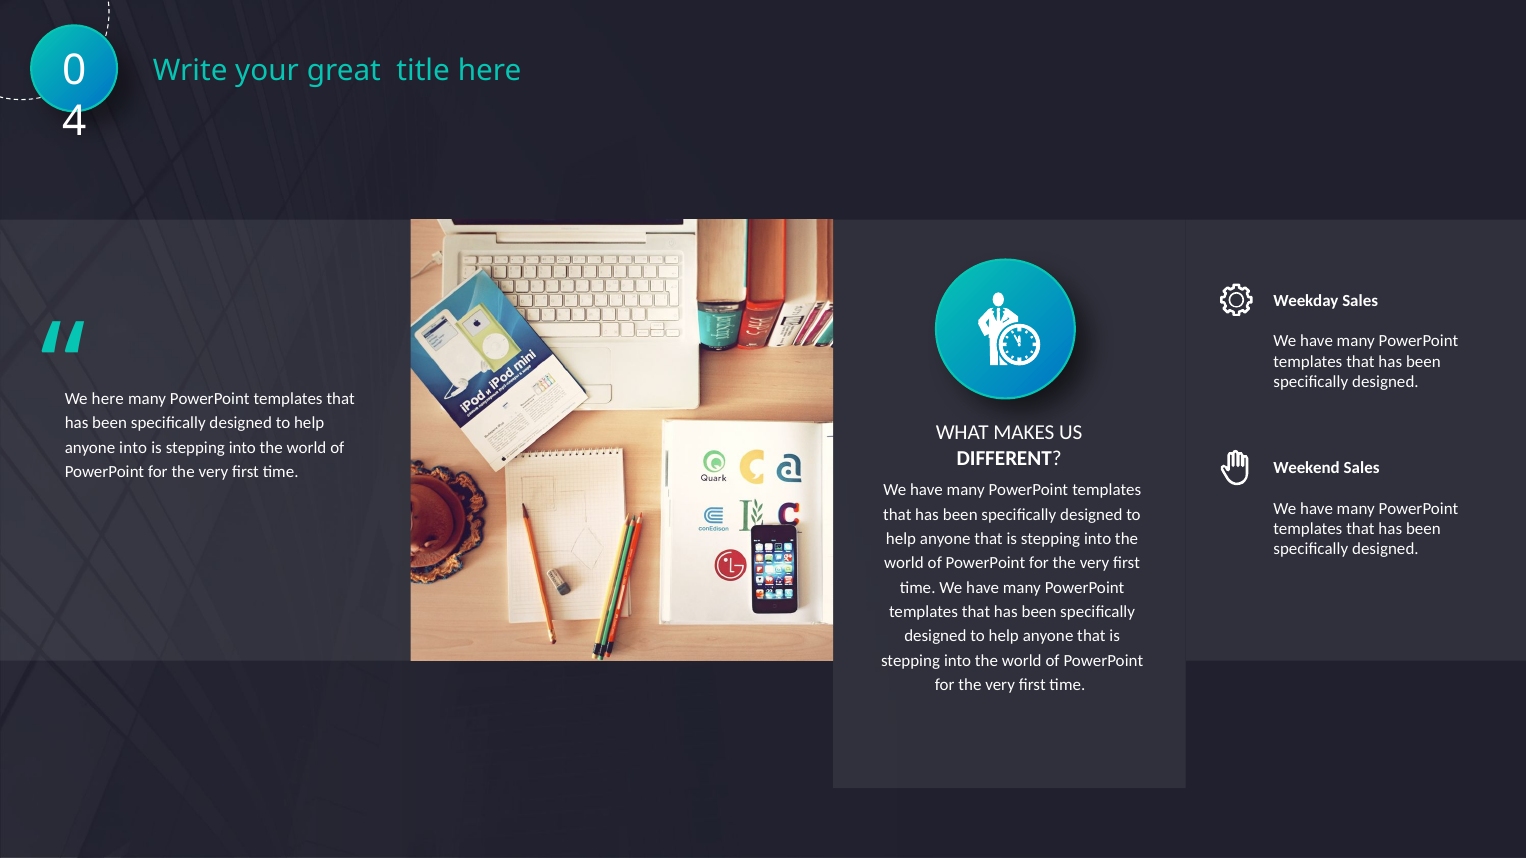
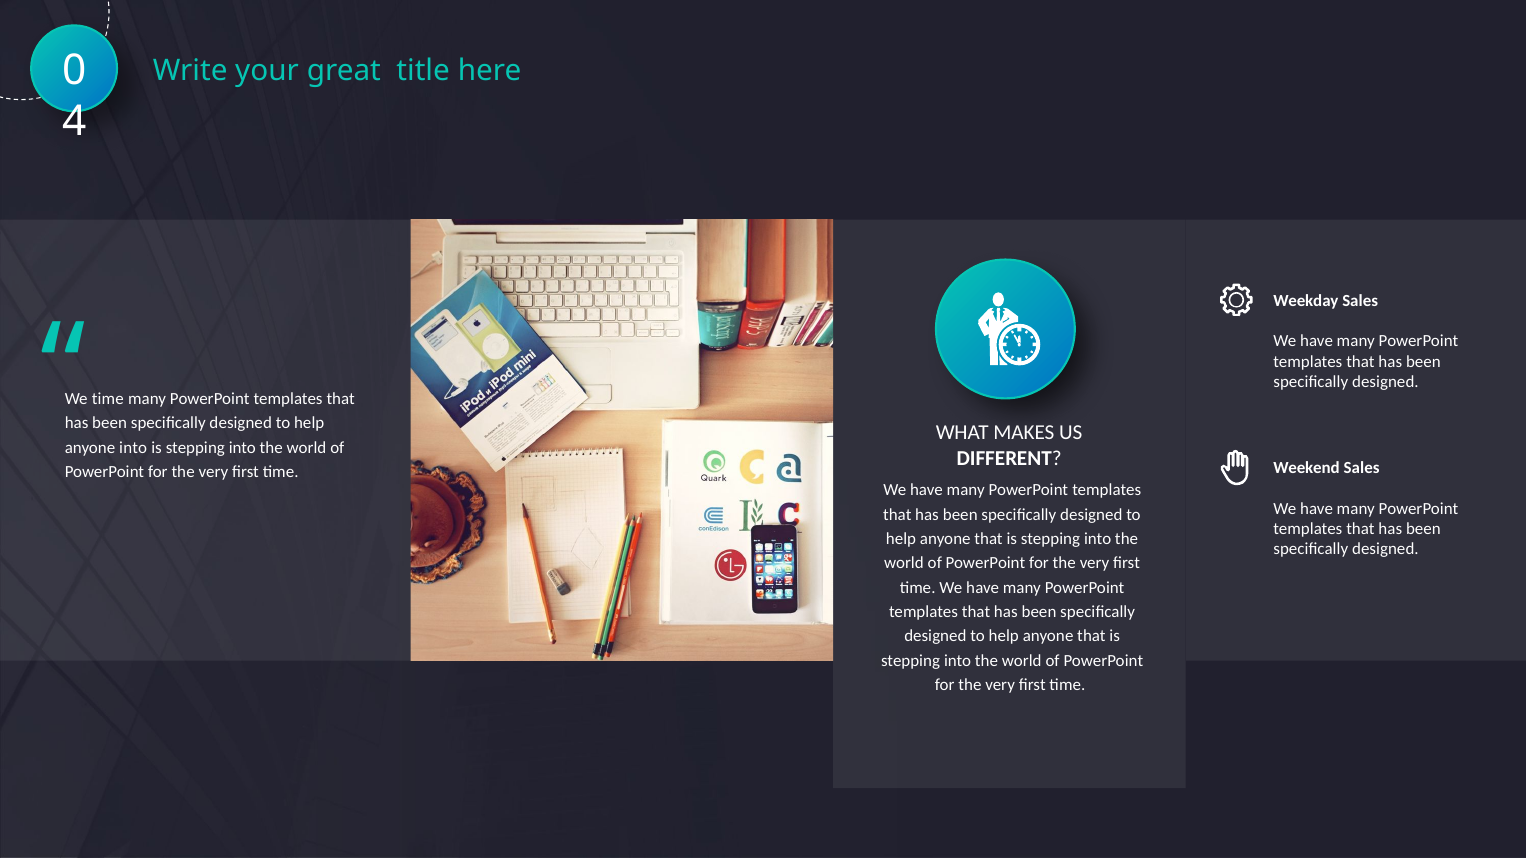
here: here -> time (108, 399)
